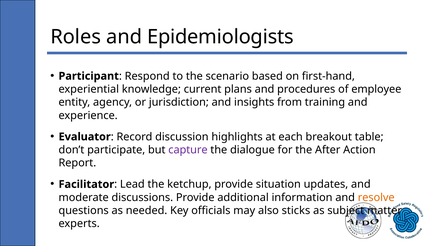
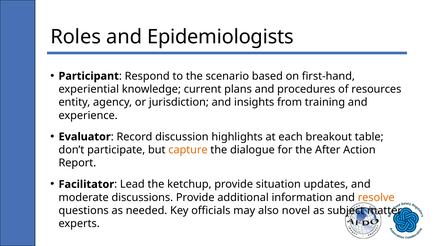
employee: employee -> resources (376, 89)
capture colour: purple -> orange (188, 150)
sticks: sticks -> novel (296, 210)
